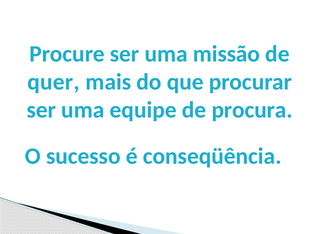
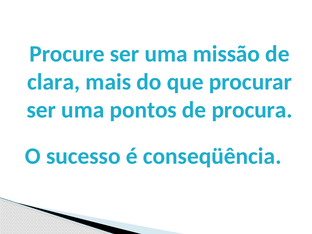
quer: quer -> clara (54, 82)
equipe: equipe -> pontos (143, 110)
